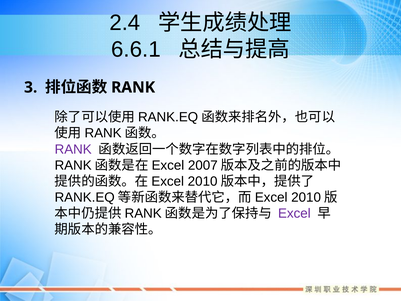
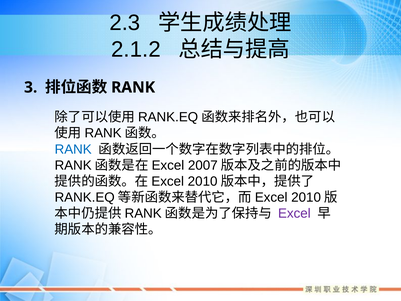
2.4: 2.4 -> 2.3 (125, 23)
6.6.1: 6.6.1 -> 2.1.2 (136, 49)
RANK colour: purple -> blue (73, 149)
